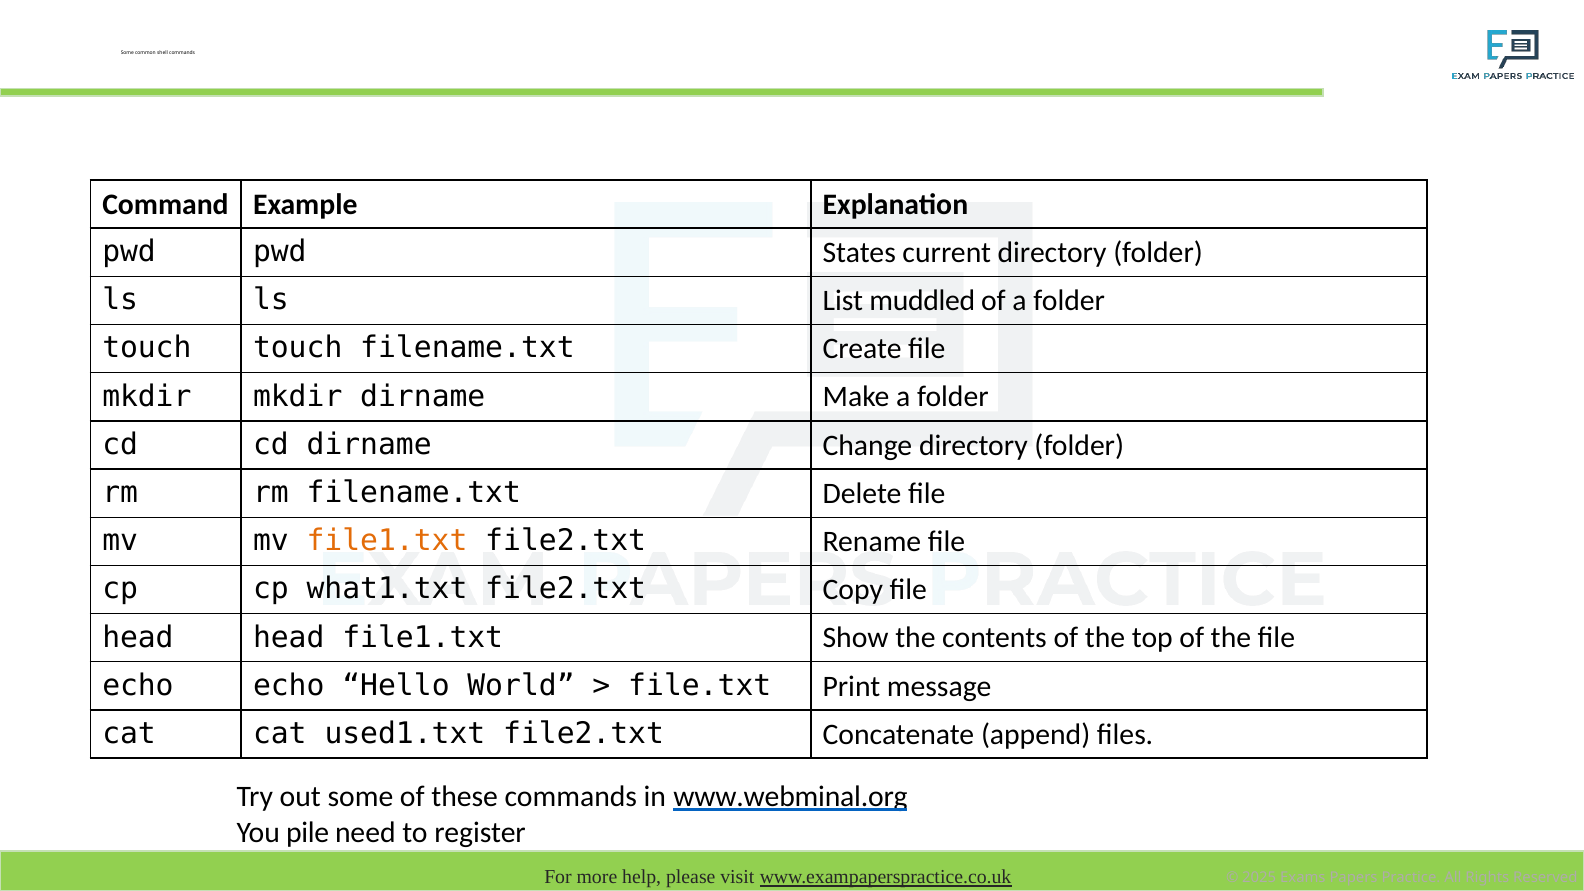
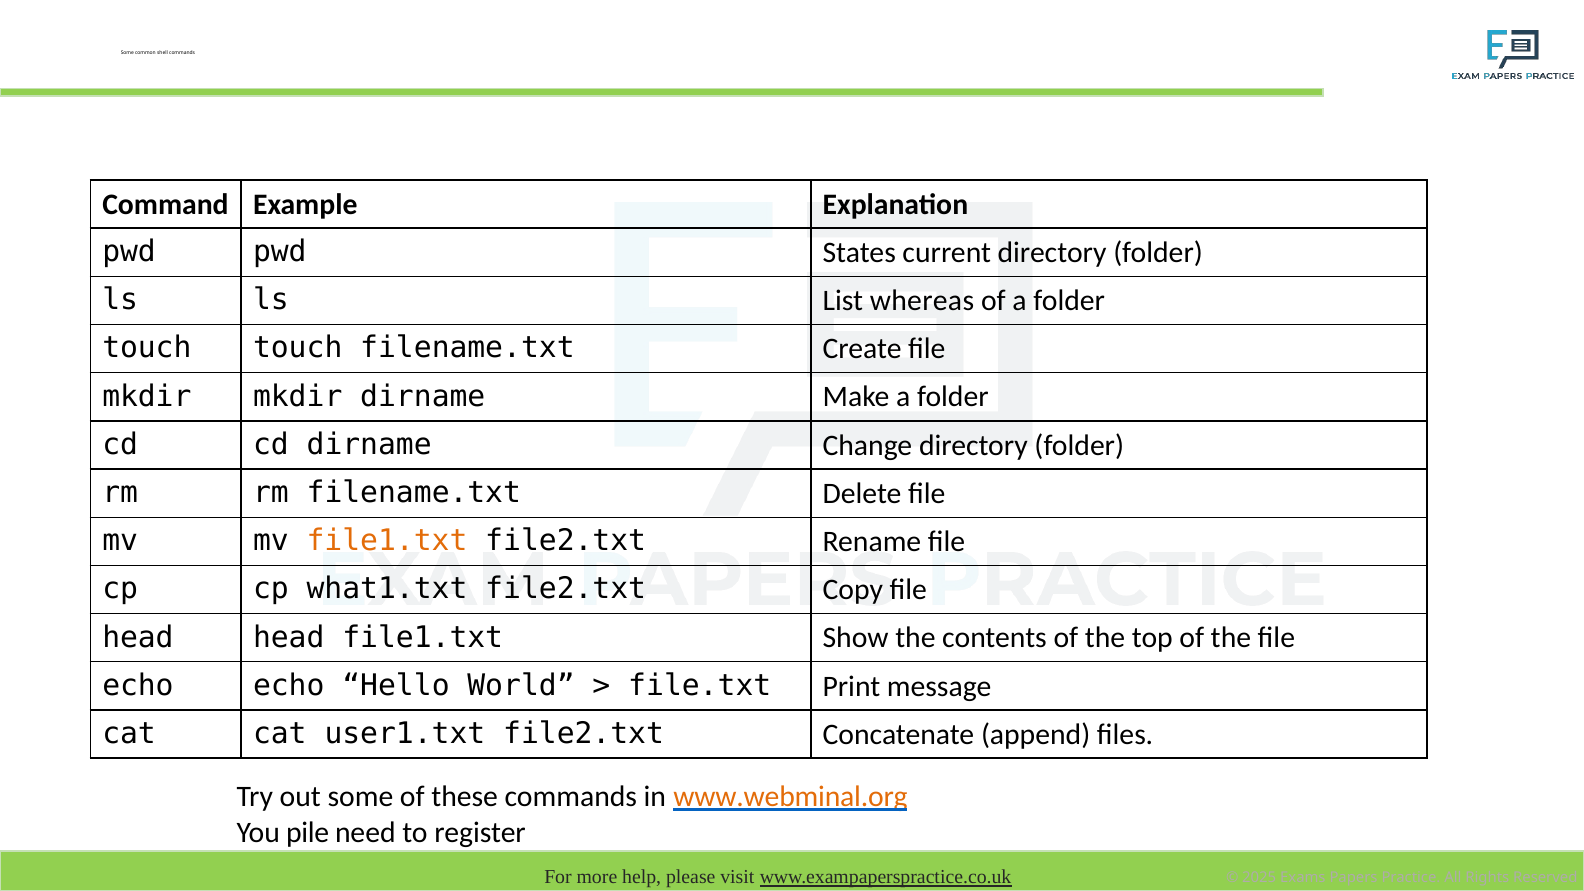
muddled: muddled -> whereas (922, 301)
used1.txt: used1.txt -> user1.txt (405, 734)
www.webminal.org colour: black -> orange (791, 797)
